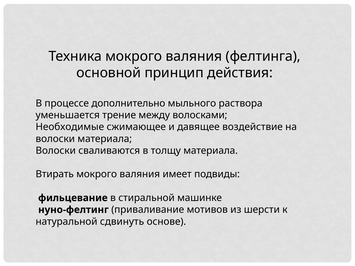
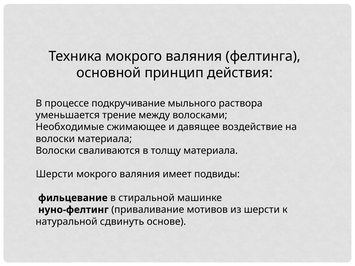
дополнительно: дополнительно -> подкручивание (128, 103)
Втирать: Втирать -> Шерсти (55, 174)
